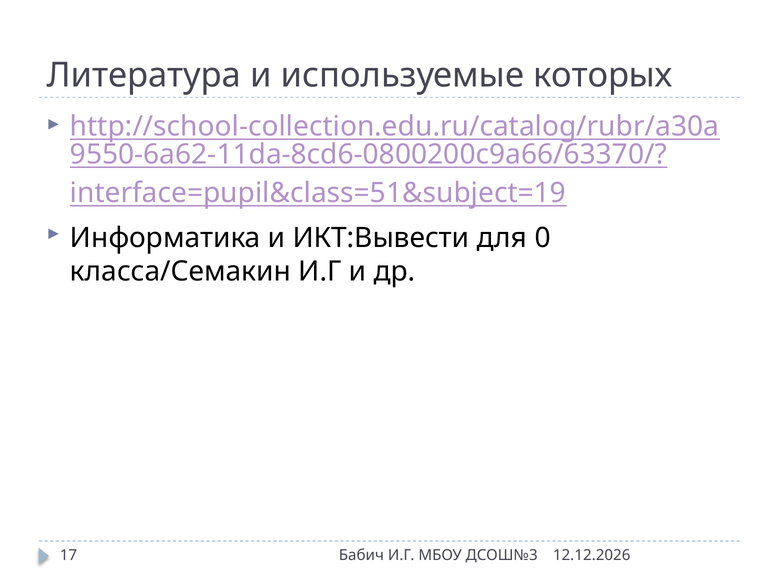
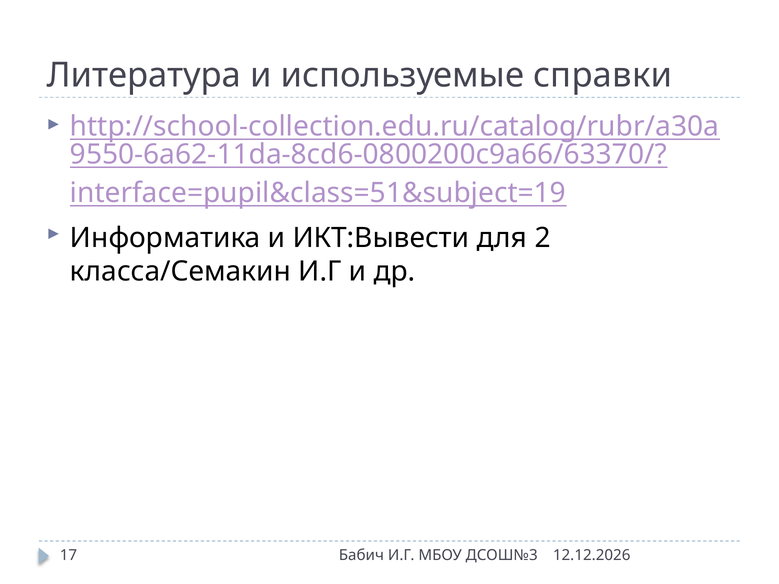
которых: которых -> справки (603, 75)
0: 0 -> 2 (543, 238)
